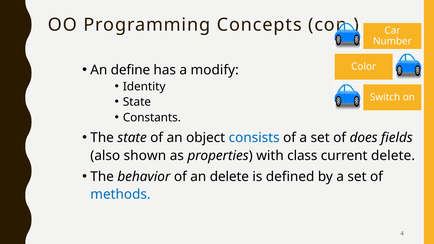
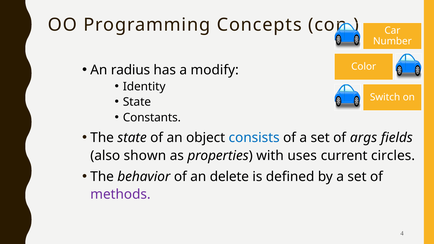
define: define -> radius (130, 70)
does: does -> args (364, 138)
class: class -> uses (302, 156)
current delete: delete -> circles (393, 156)
methods colour: blue -> purple (120, 195)
